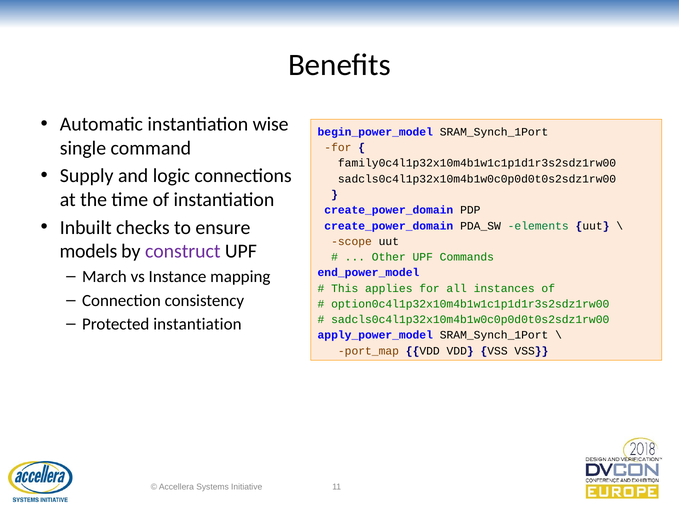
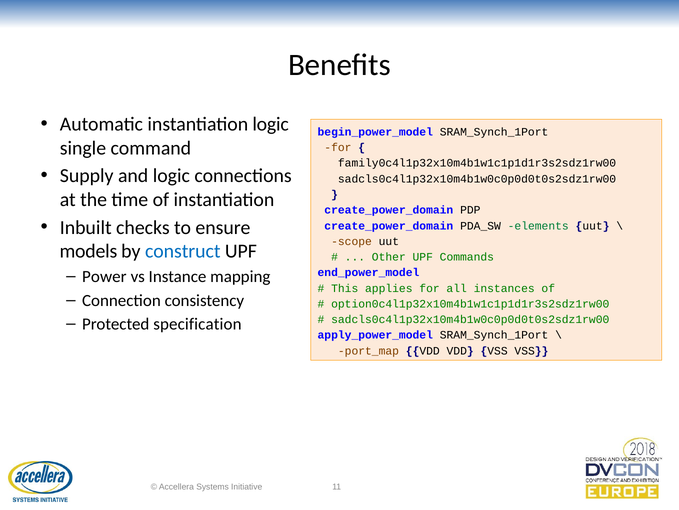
instantiation wise: wise -> logic (271, 124)
construct colour: purple -> blue (183, 251)
March: March -> Power (104, 276)
Protected instantiation: instantiation -> specification (197, 324)
